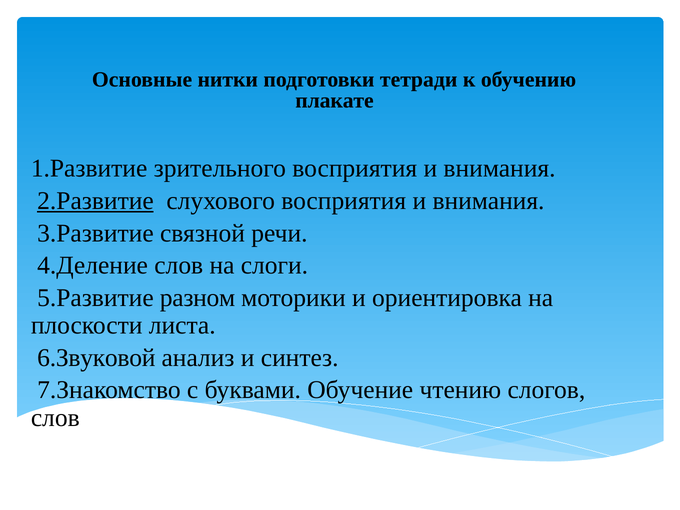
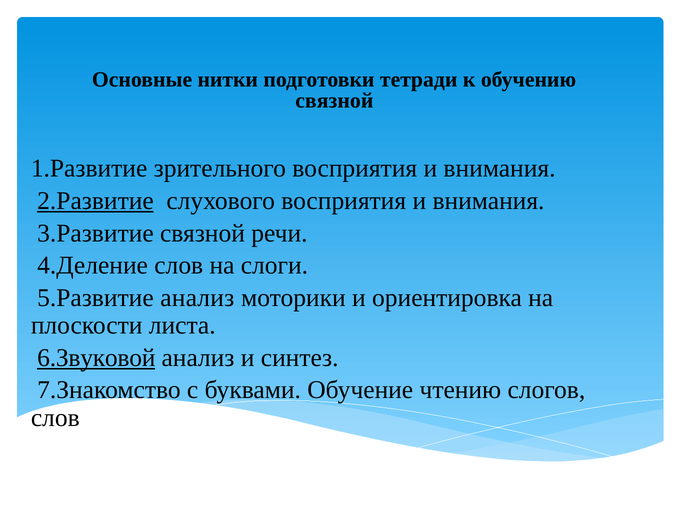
плакате: плакате -> связной (334, 101)
5.Развитие разном: разном -> анализ (197, 298)
6.Звуковой underline: none -> present (96, 358)
